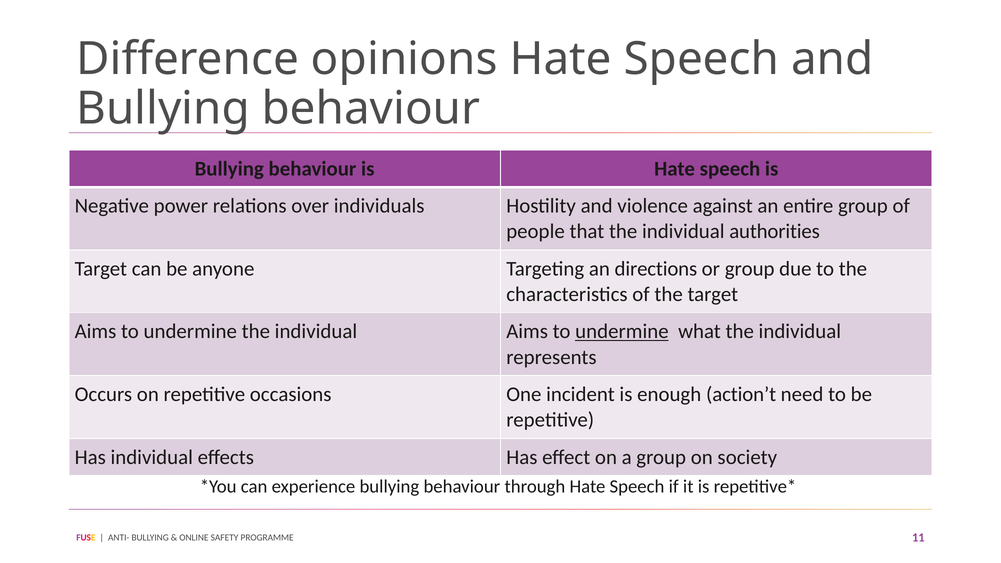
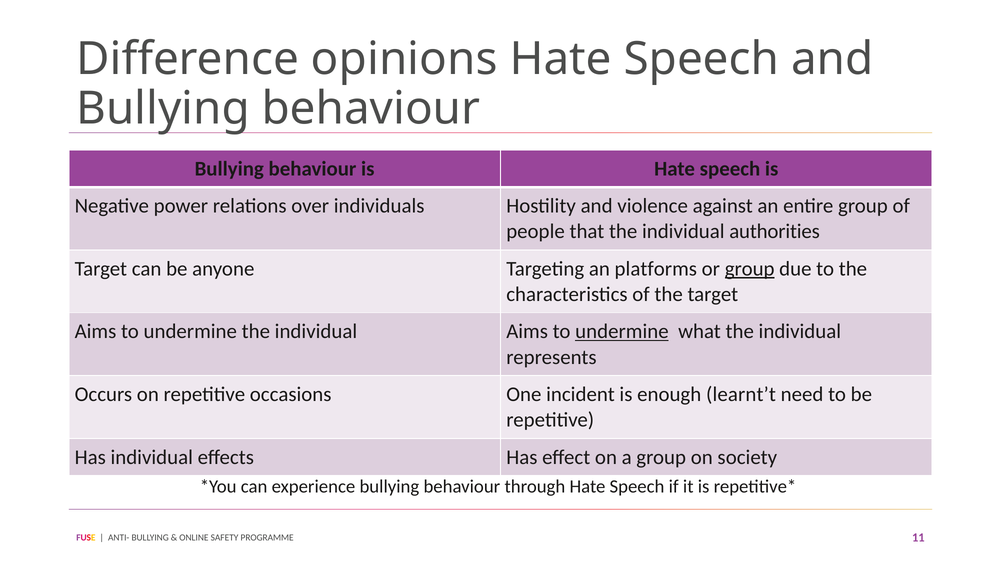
directions: directions -> platforms (656, 269)
group underline: none -> present (750, 269)
action’t: action’t -> learnt’t (741, 394)
